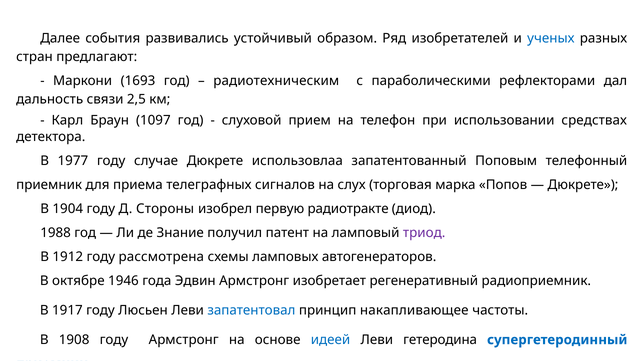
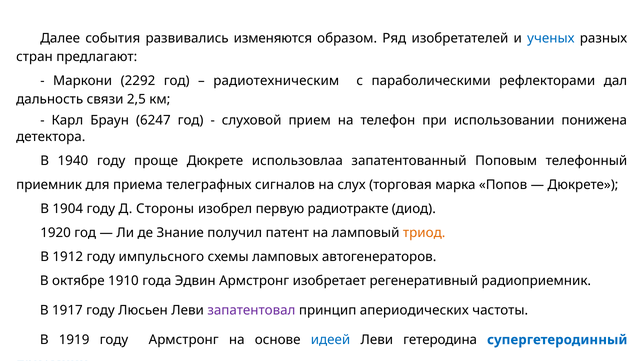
устойчивый: устойчивый -> изменяются (273, 38)
1693: 1693 -> 2292 (138, 81)
1097: 1097 -> 6247 (153, 121)
средствах: средствах -> понижена (594, 121)
1977: 1977 -> 1940 (73, 161)
случае: случае -> проще (156, 161)
1988: 1988 -> 1920 (56, 233)
триод colour: purple -> orange (424, 233)
рассмотрена: рассмотрена -> импульсного (161, 257)
1946: 1946 -> 1910 (123, 281)
запатентовал colour: blue -> purple (251, 311)
накапливающее: накапливающее -> апериодических (414, 311)
1908: 1908 -> 1919 (74, 340)
